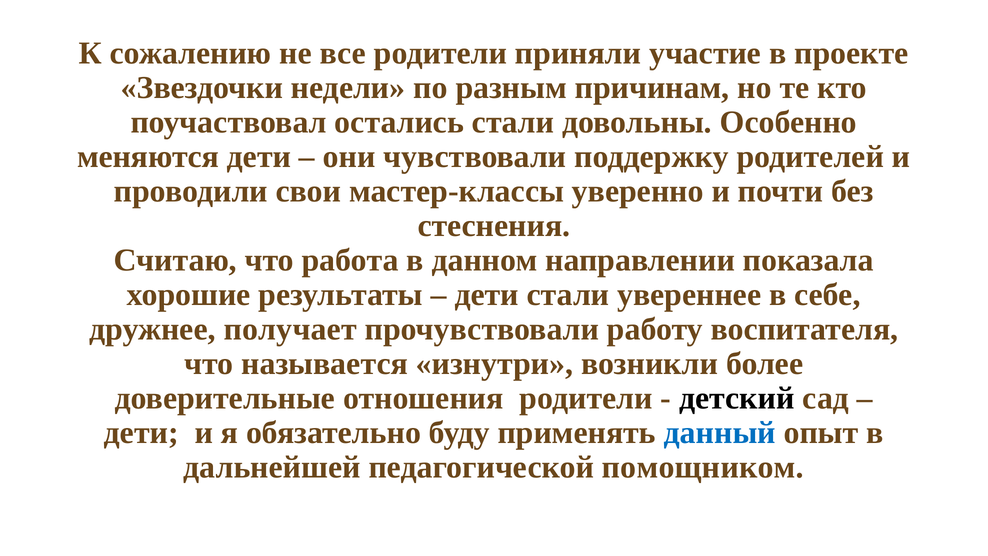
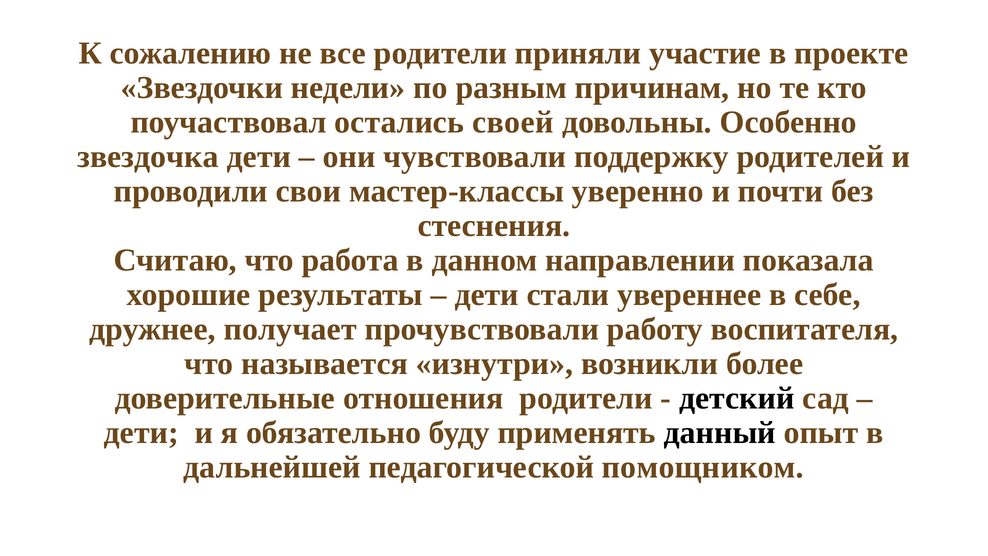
остались стали: стали -> своей (513, 122)
меняются: меняются -> звездочка (148, 156)
данный colour: blue -> black (720, 432)
